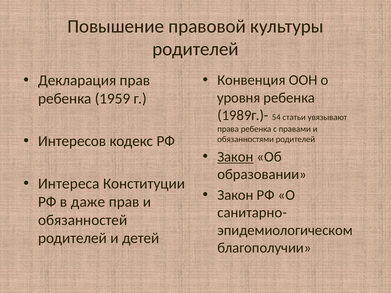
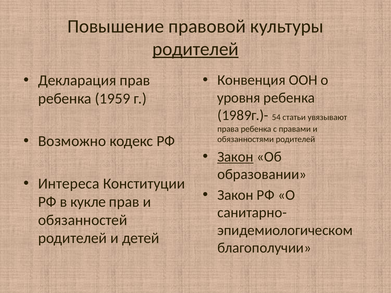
родителей underline: none -> present (196, 49)
Интересов: Интересов -> Возможно (72, 141)
даже: даже -> кукле (88, 202)
